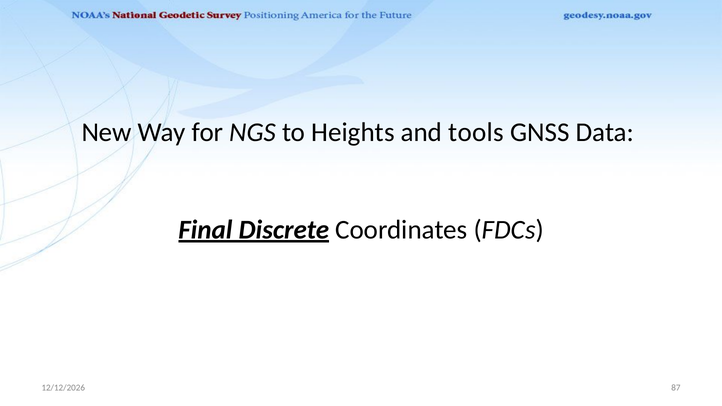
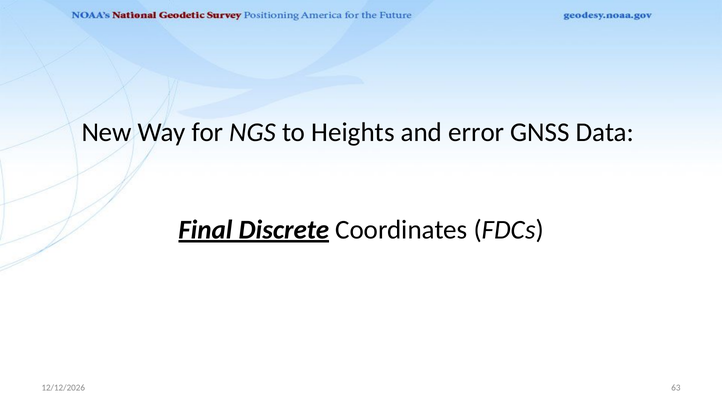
tools: tools -> error (476, 132)
87: 87 -> 63 (676, 388)
